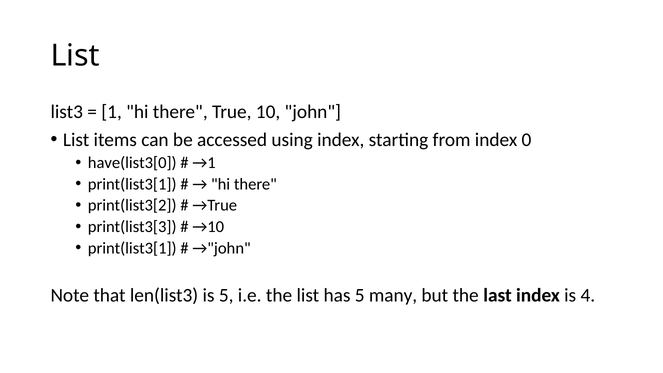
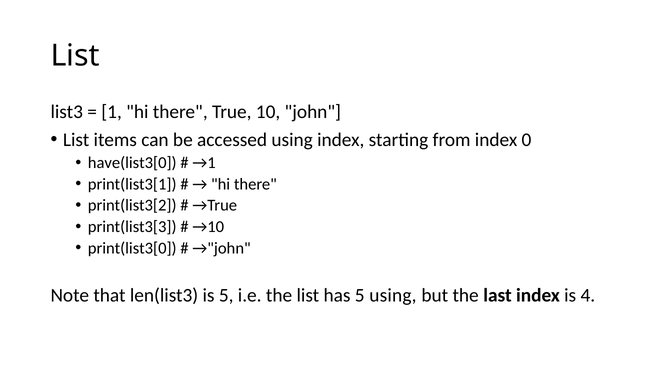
print(list3[1: print(list3[1 -> print(list3[0 (132, 248)
5 many: many -> using (393, 295)
